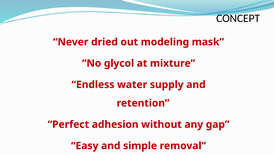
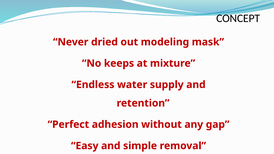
glycol: glycol -> keeps (119, 63)
